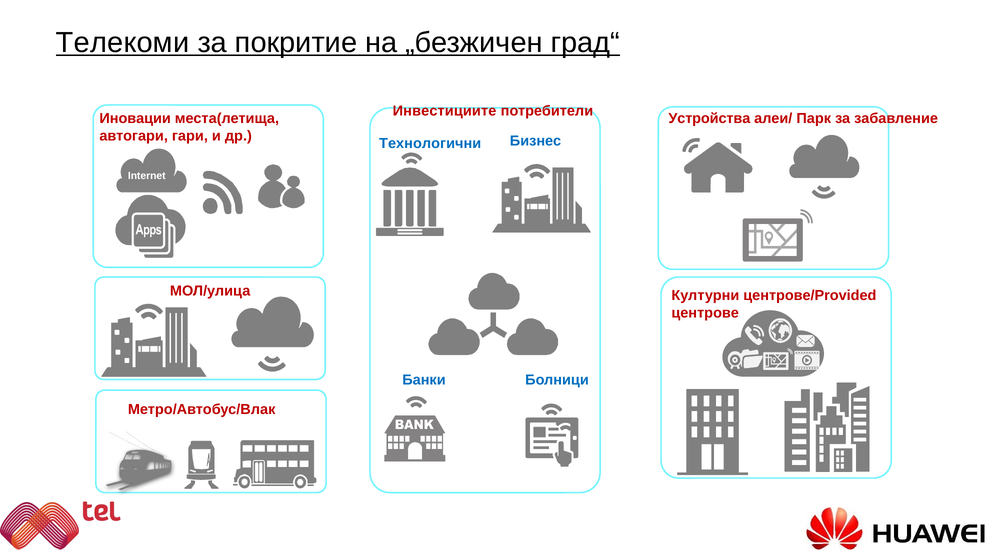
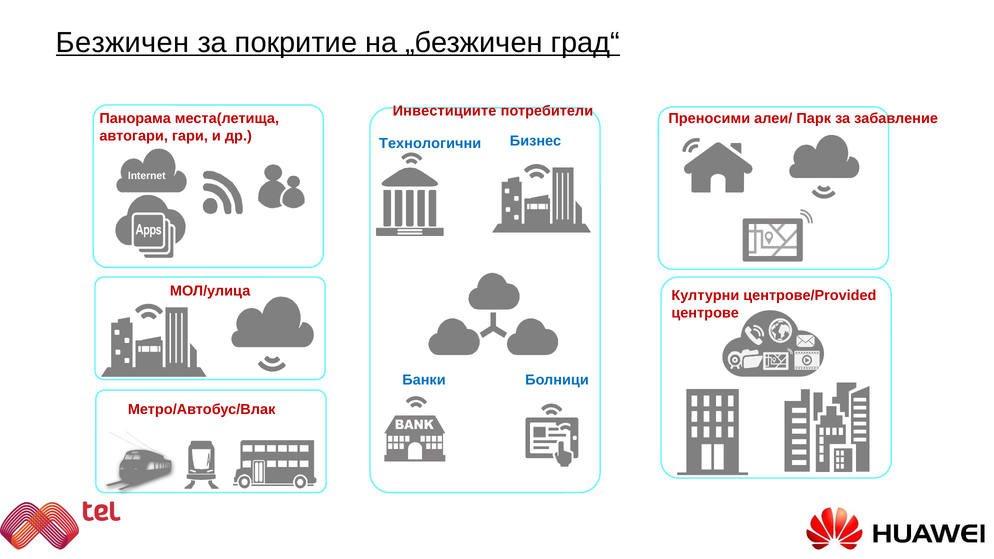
Телекоми: Телекоми -> Безжичен (123, 42)
Иновации: Иновации -> Панорама (135, 118)
Устройства: Устройства -> Преносими (709, 118)
